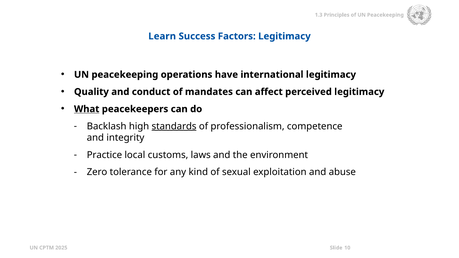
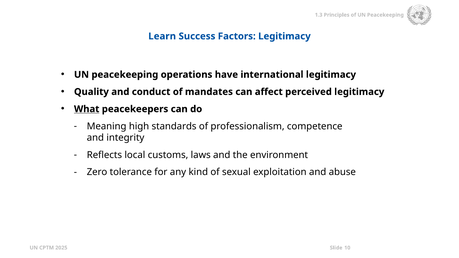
Backlash: Backlash -> Meaning (107, 126)
standards underline: present -> none (174, 126)
Practice: Practice -> Reflects (104, 155)
